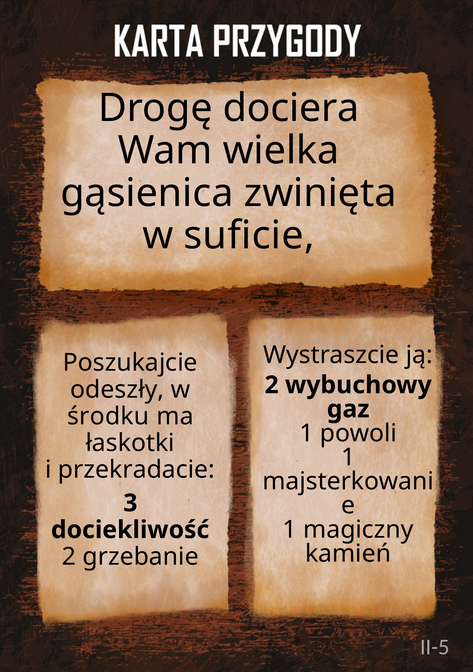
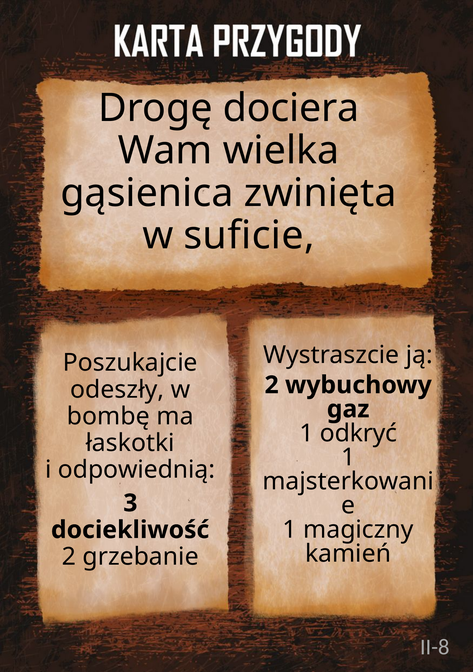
środku: środku -> bombę (108, 416)
powoli: powoli -> odkryć (358, 433)
przekradacie: przekradacie -> odpowiednią (136, 470)
II-5: II-5 -> II-8 (435, 647)
